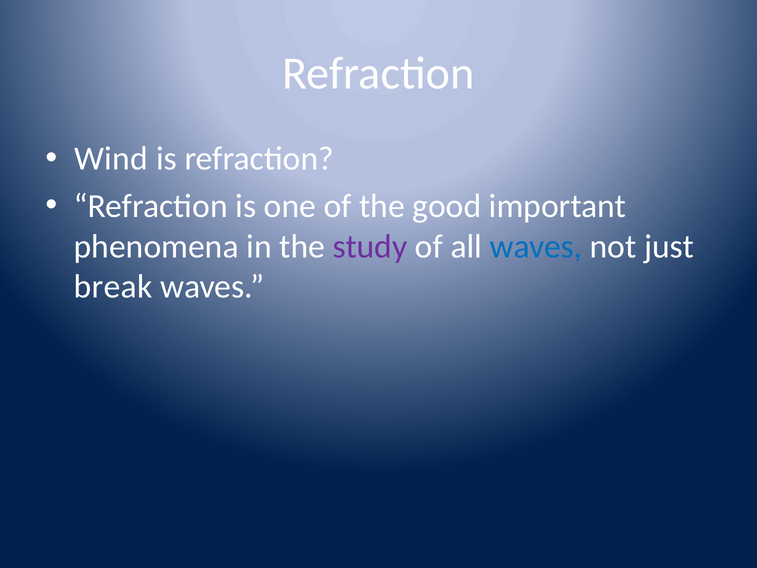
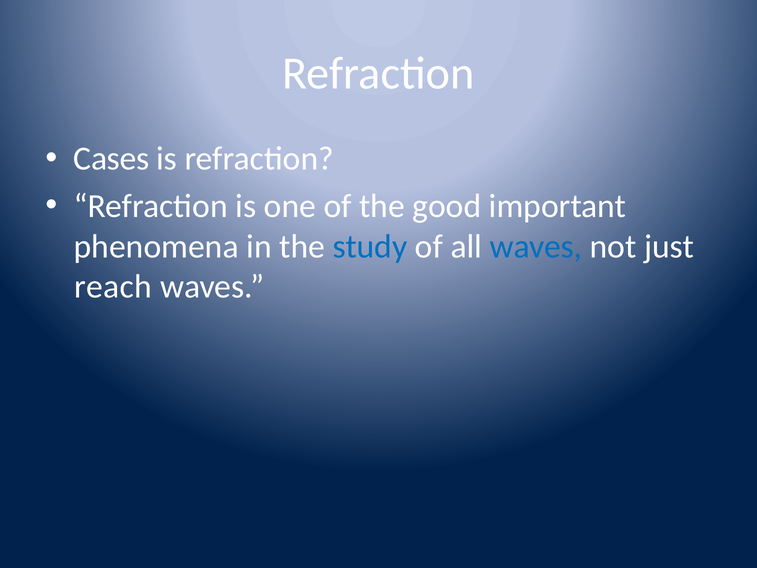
Wind: Wind -> Cases (111, 159)
study colour: purple -> blue (370, 246)
break: break -> reach (113, 287)
